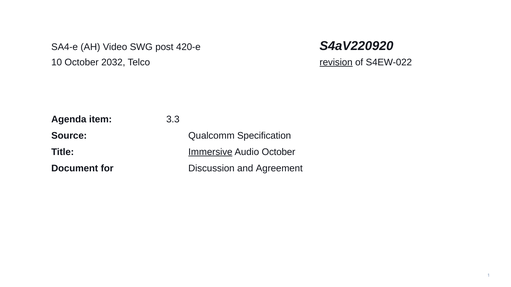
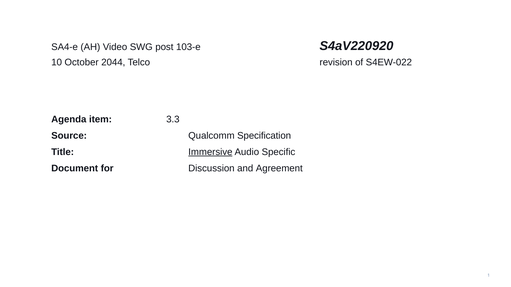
420-e: 420-e -> 103-e (188, 47)
2032: 2032 -> 2044 (113, 62)
revision underline: present -> none (336, 62)
Audio October: October -> Specific (279, 152)
